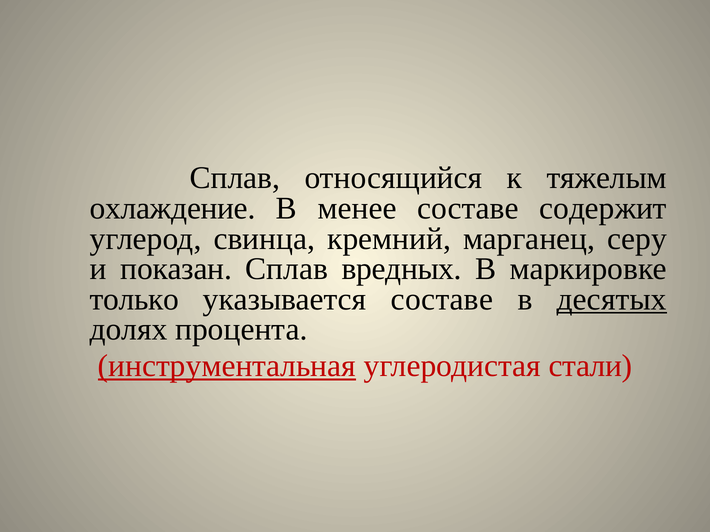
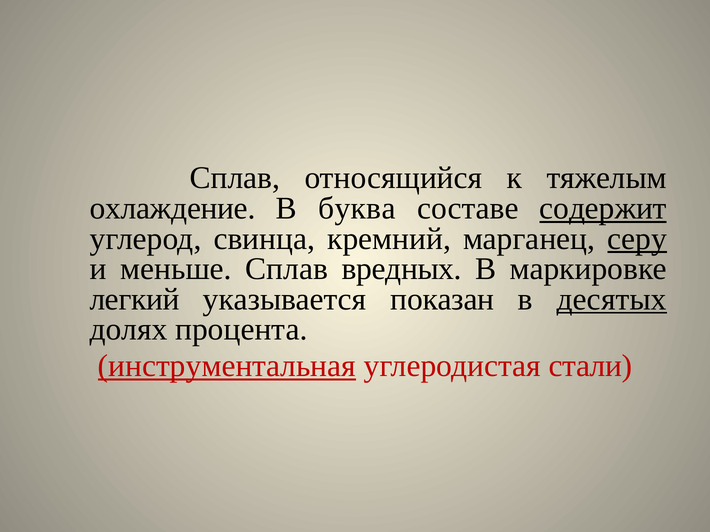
менее: менее -> буква (357, 209)
содержит underline: none -> present (603, 209)
серу underline: none -> present (637, 239)
показан: показан -> меньше (176, 269)
только: только -> легкий (135, 299)
указывается составе: составе -> показан (442, 299)
